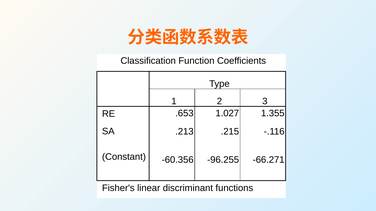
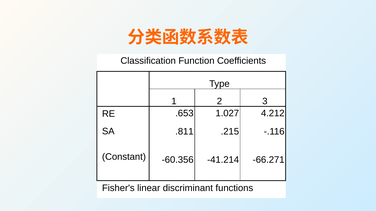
1.355: 1.355 -> 4.212 (273, 113)
.213: .213 -> .811 (184, 132)
-96.255: -96.255 -> -41.214 (223, 160)
